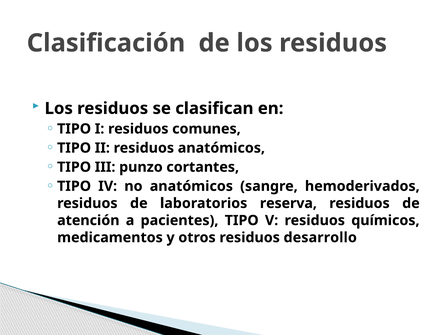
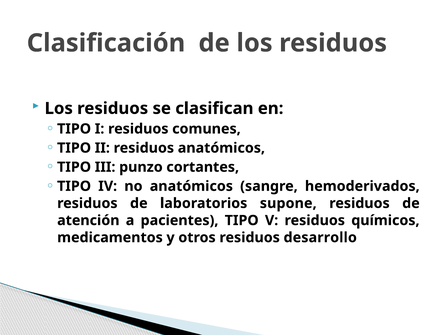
reserva: reserva -> supone (288, 203)
